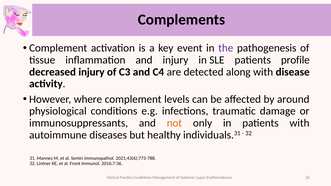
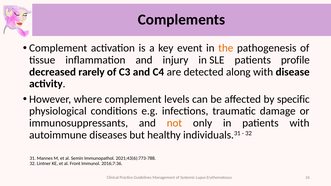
the colour: purple -> orange (226, 48)
decreased injury: injury -> rarely (92, 72)
around: around -> specific (293, 99)
